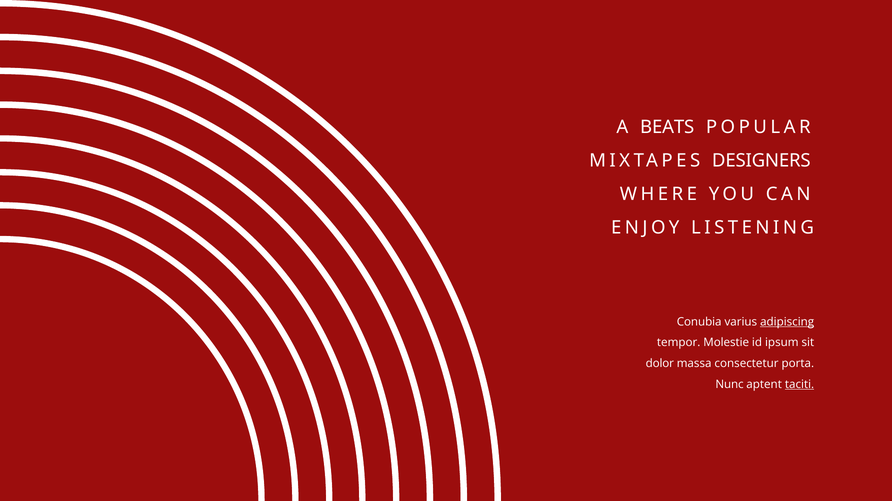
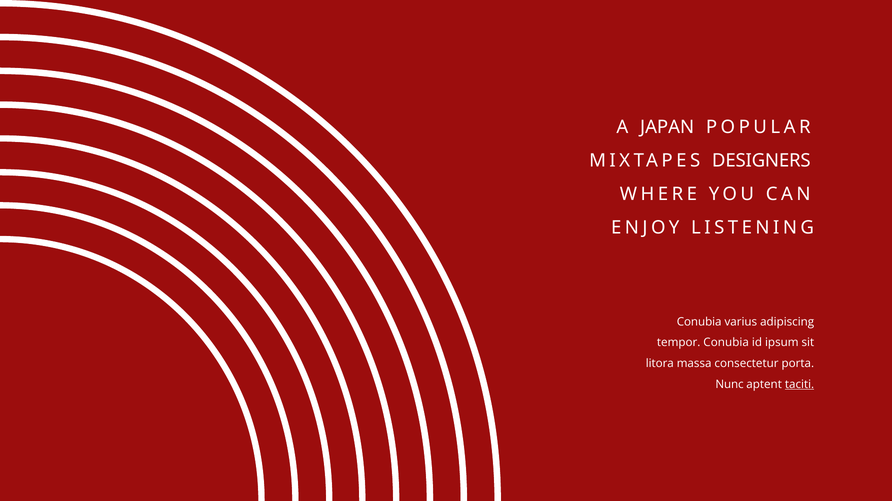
BEATS: BEATS -> JAPAN (667, 127)
adipiscing underline: present -> none (787, 322)
tempor Molestie: Molestie -> Conubia (726, 343)
dolor: dolor -> litora (660, 364)
